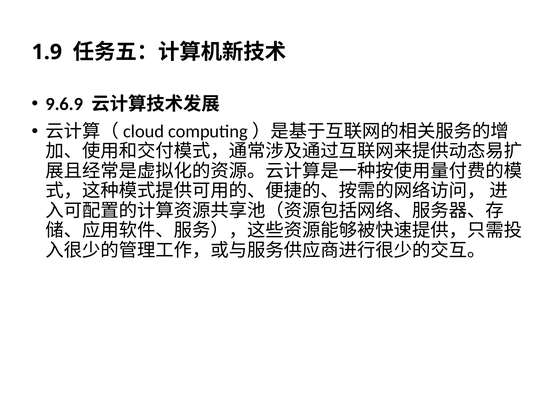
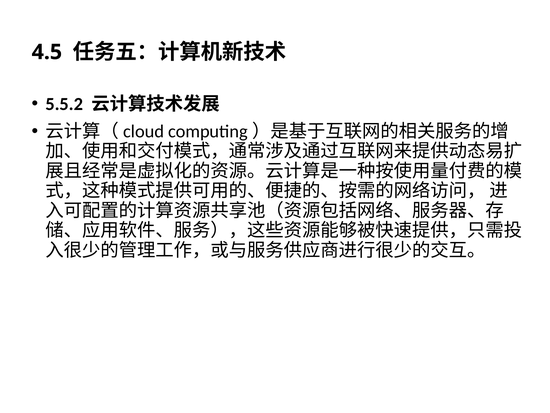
1.9: 1.9 -> 4.5 (47, 52)
9.6.9: 9.6.9 -> 5.5.2 (64, 104)
